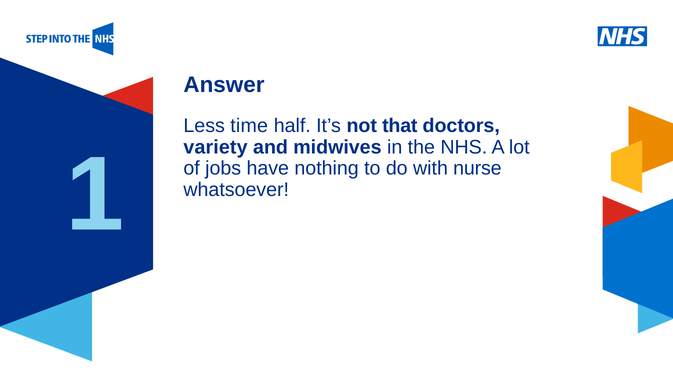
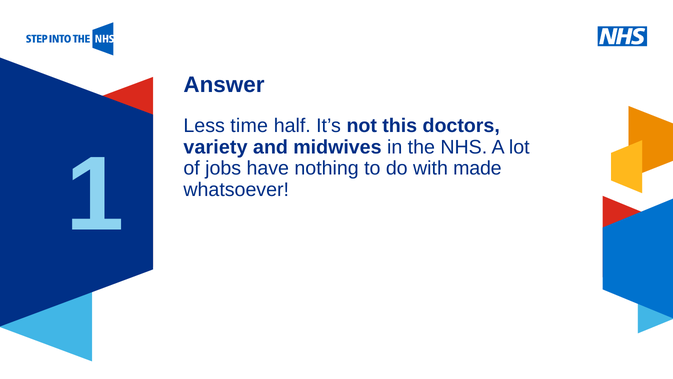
that: that -> this (400, 126)
nurse: nurse -> made (477, 168)
